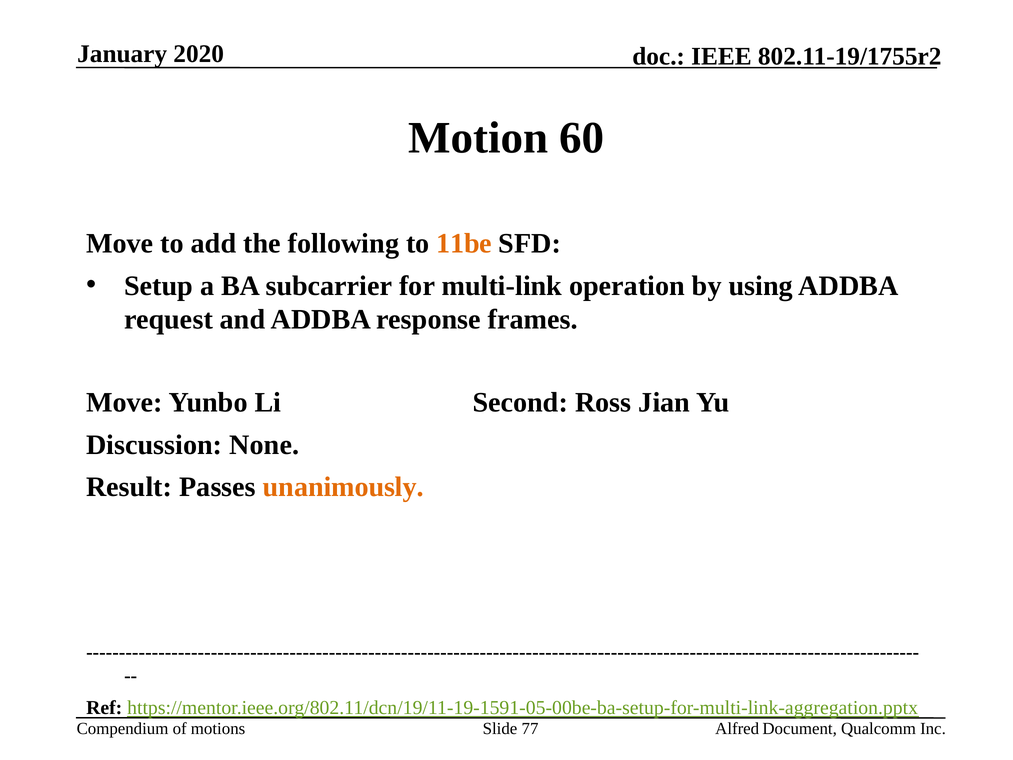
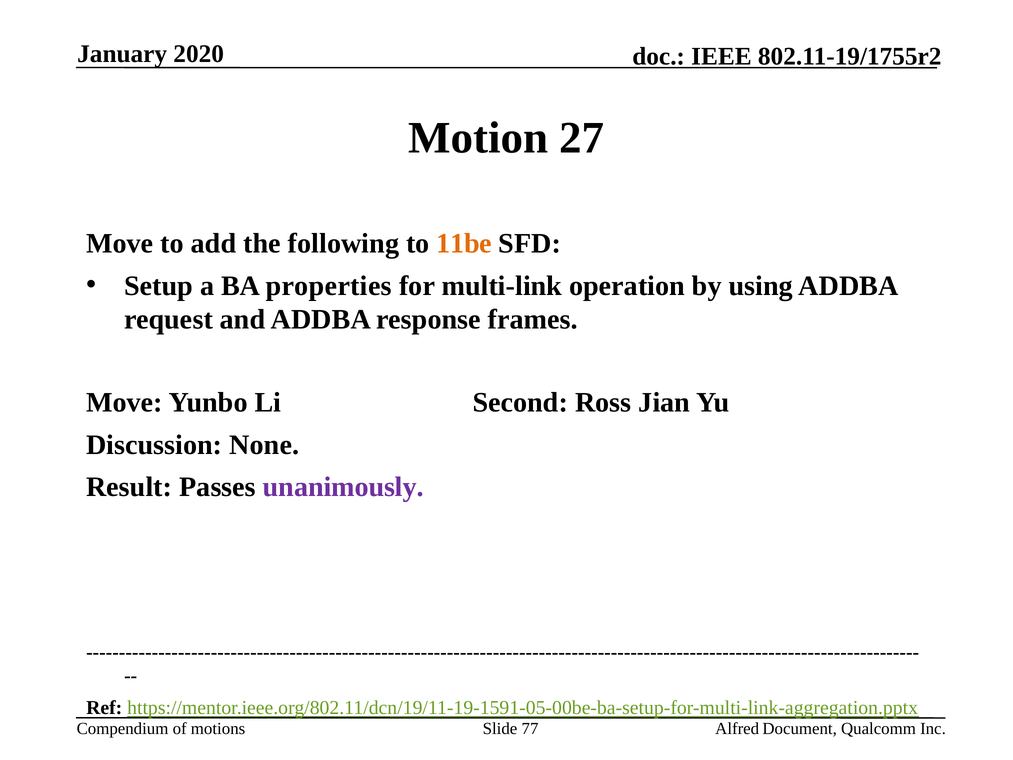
60: 60 -> 27 (582, 138)
subcarrier: subcarrier -> properties (329, 286)
unanimously colour: orange -> purple (343, 487)
